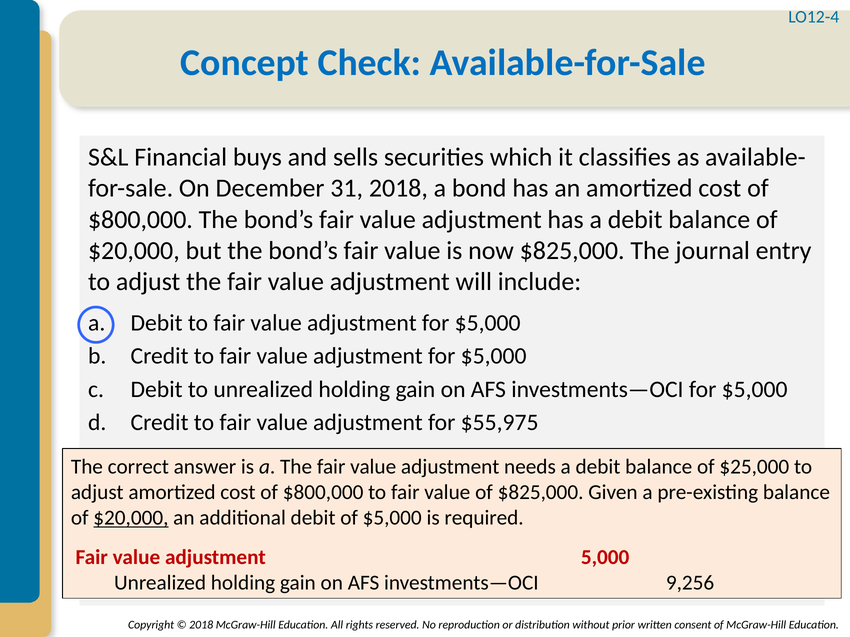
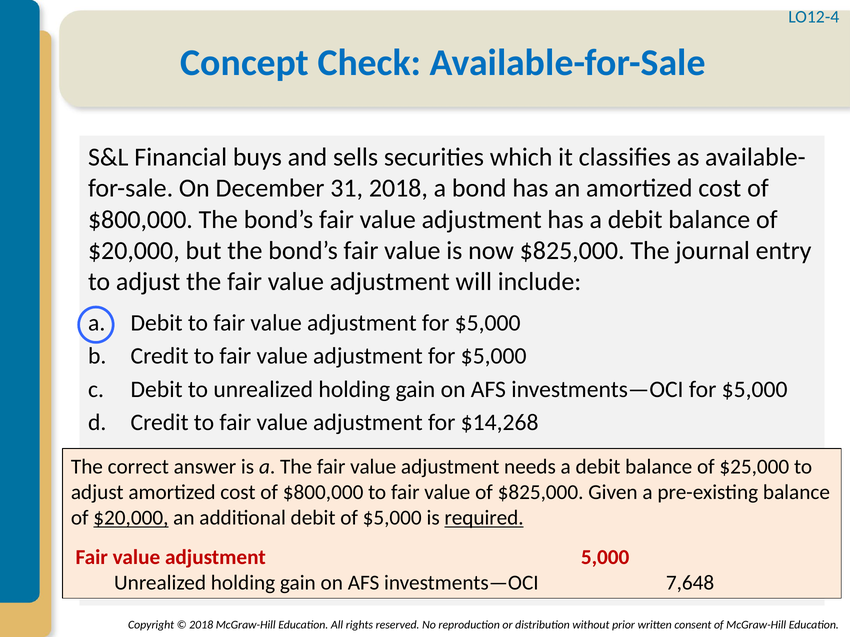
$55,975: $55,975 -> $14,268 (500, 423)
required underline: none -> present (484, 518)
9,256: 9,256 -> 7,648 (690, 583)
